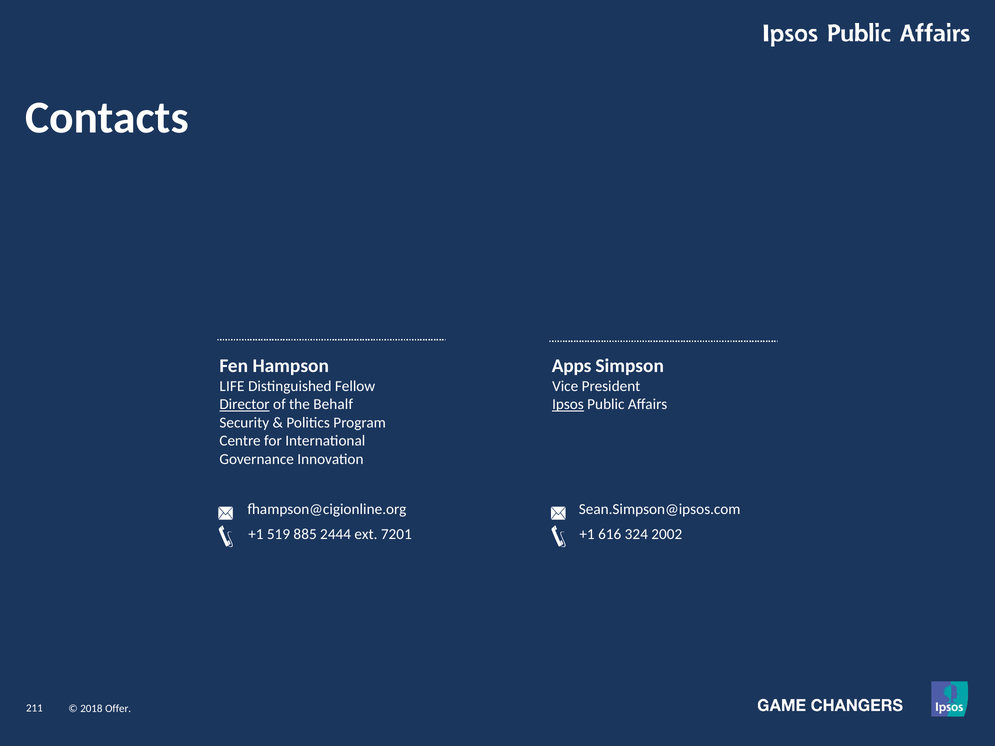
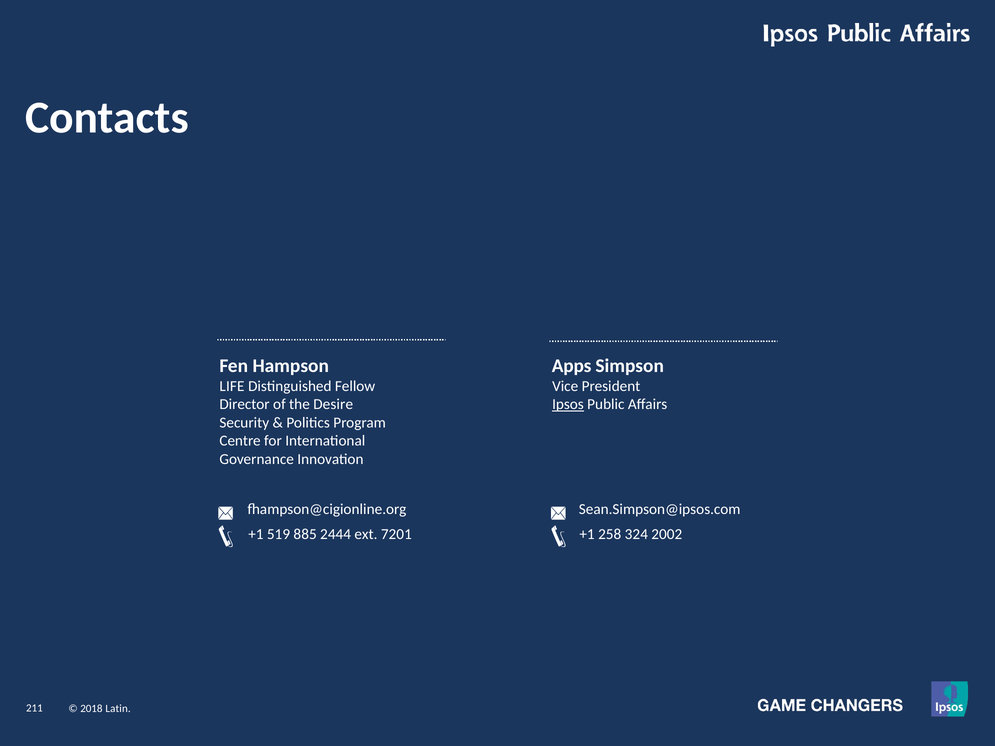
Director underline: present -> none (245, 405)
Behalf: Behalf -> Desire (333, 405)
616: 616 -> 258 (610, 534)
Offer: Offer -> Latin (118, 709)
